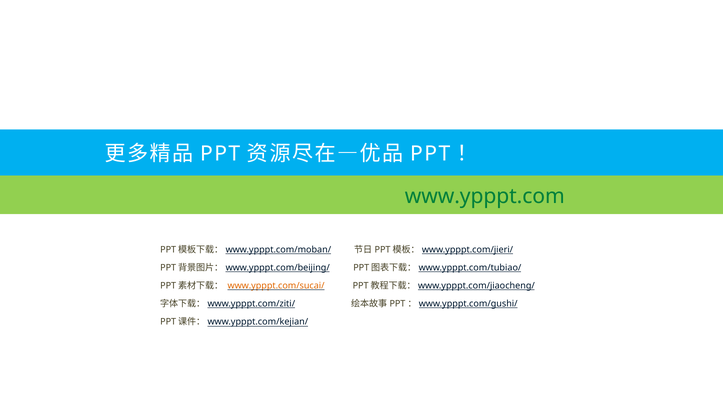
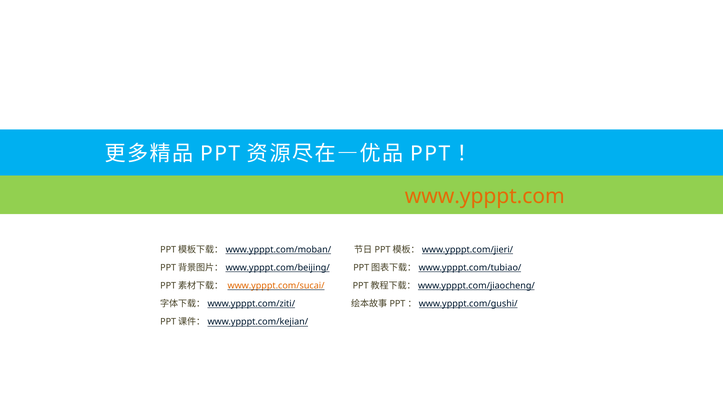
www.ypppt.com colour: green -> orange (485, 196)
